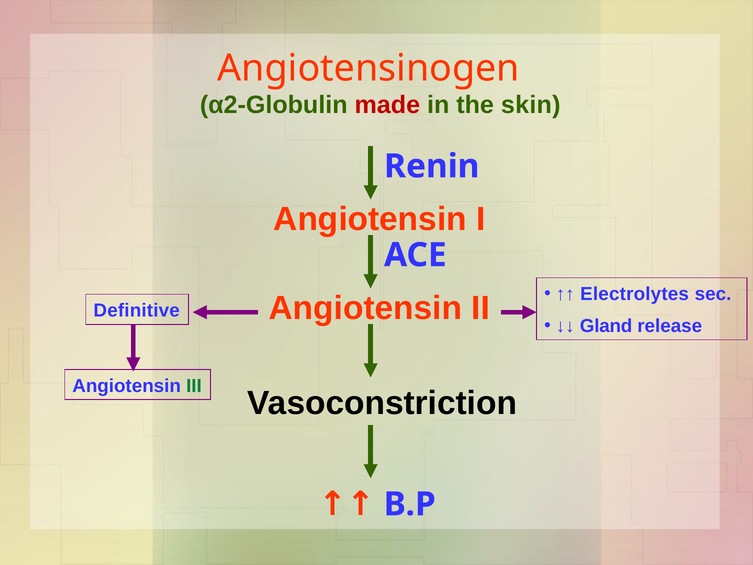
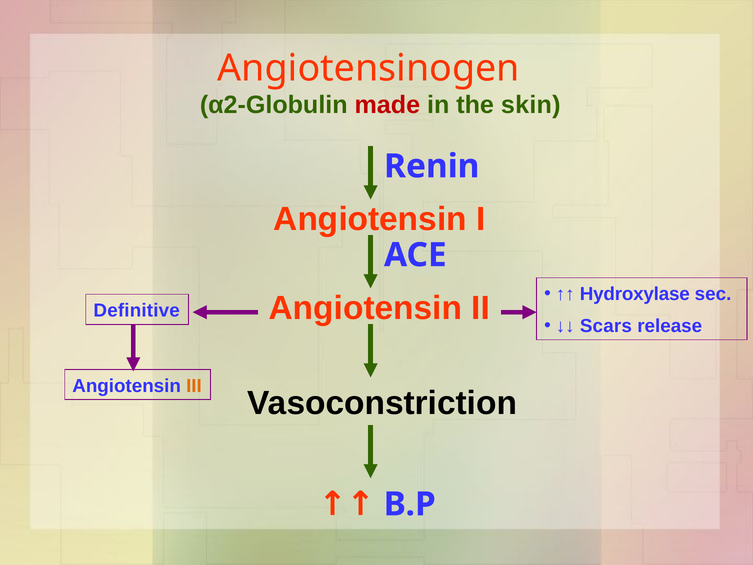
Electrolytes: Electrolytes -> Hydroxylase (635, 294)
Gland: Gland -> Scars (606, 326)
III colour: green -> orange (194, 386)
